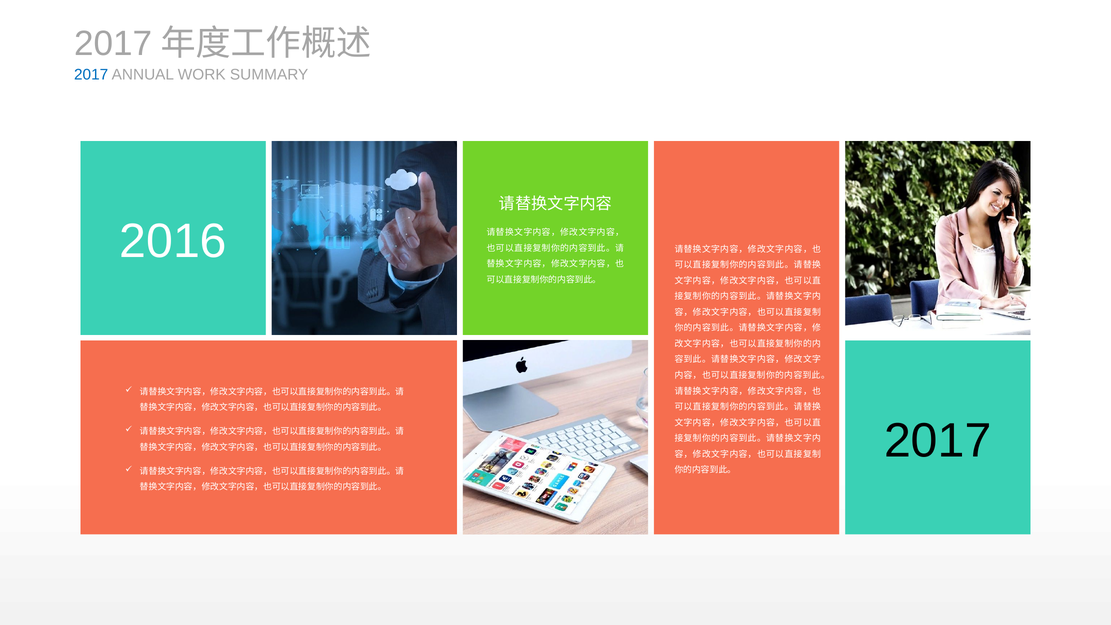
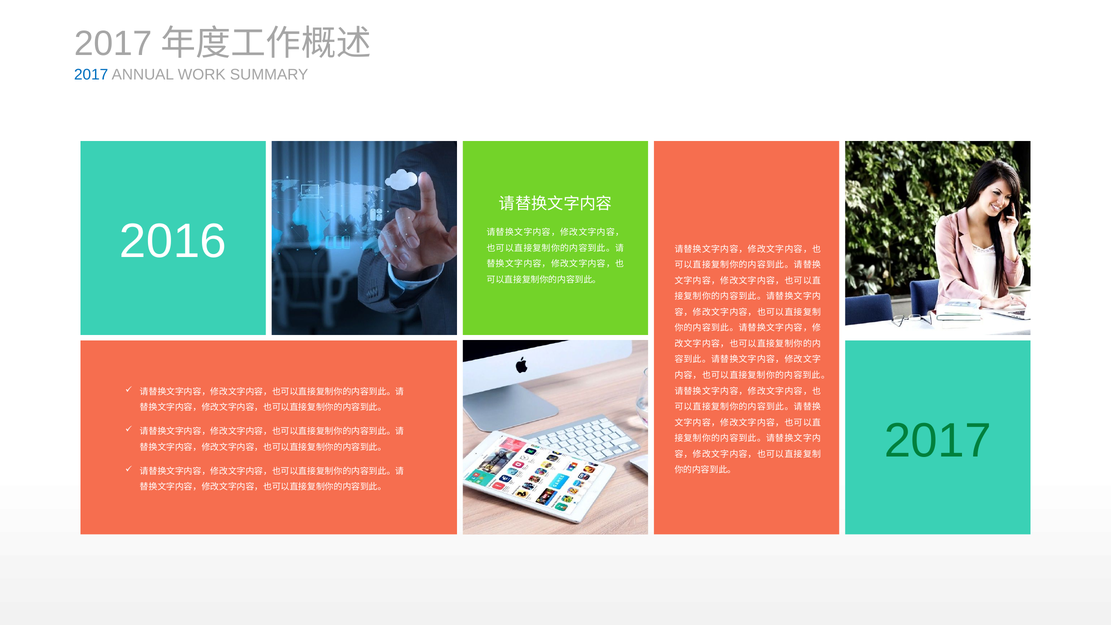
2017 colour: black -> green (938, 441)
